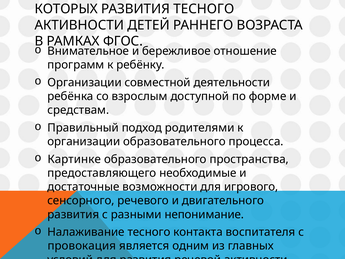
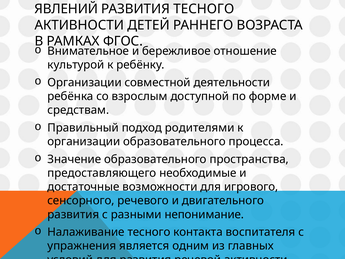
КОТОРЫХ: КОТОРЫХ -> ЯВЛЕНИЙ (66, 9)
программ: программ -> культурой (76, 65)
Картинке: Картинке -> Значение (74, 159)
провокация: провокация -> упражнения (82, 246)
